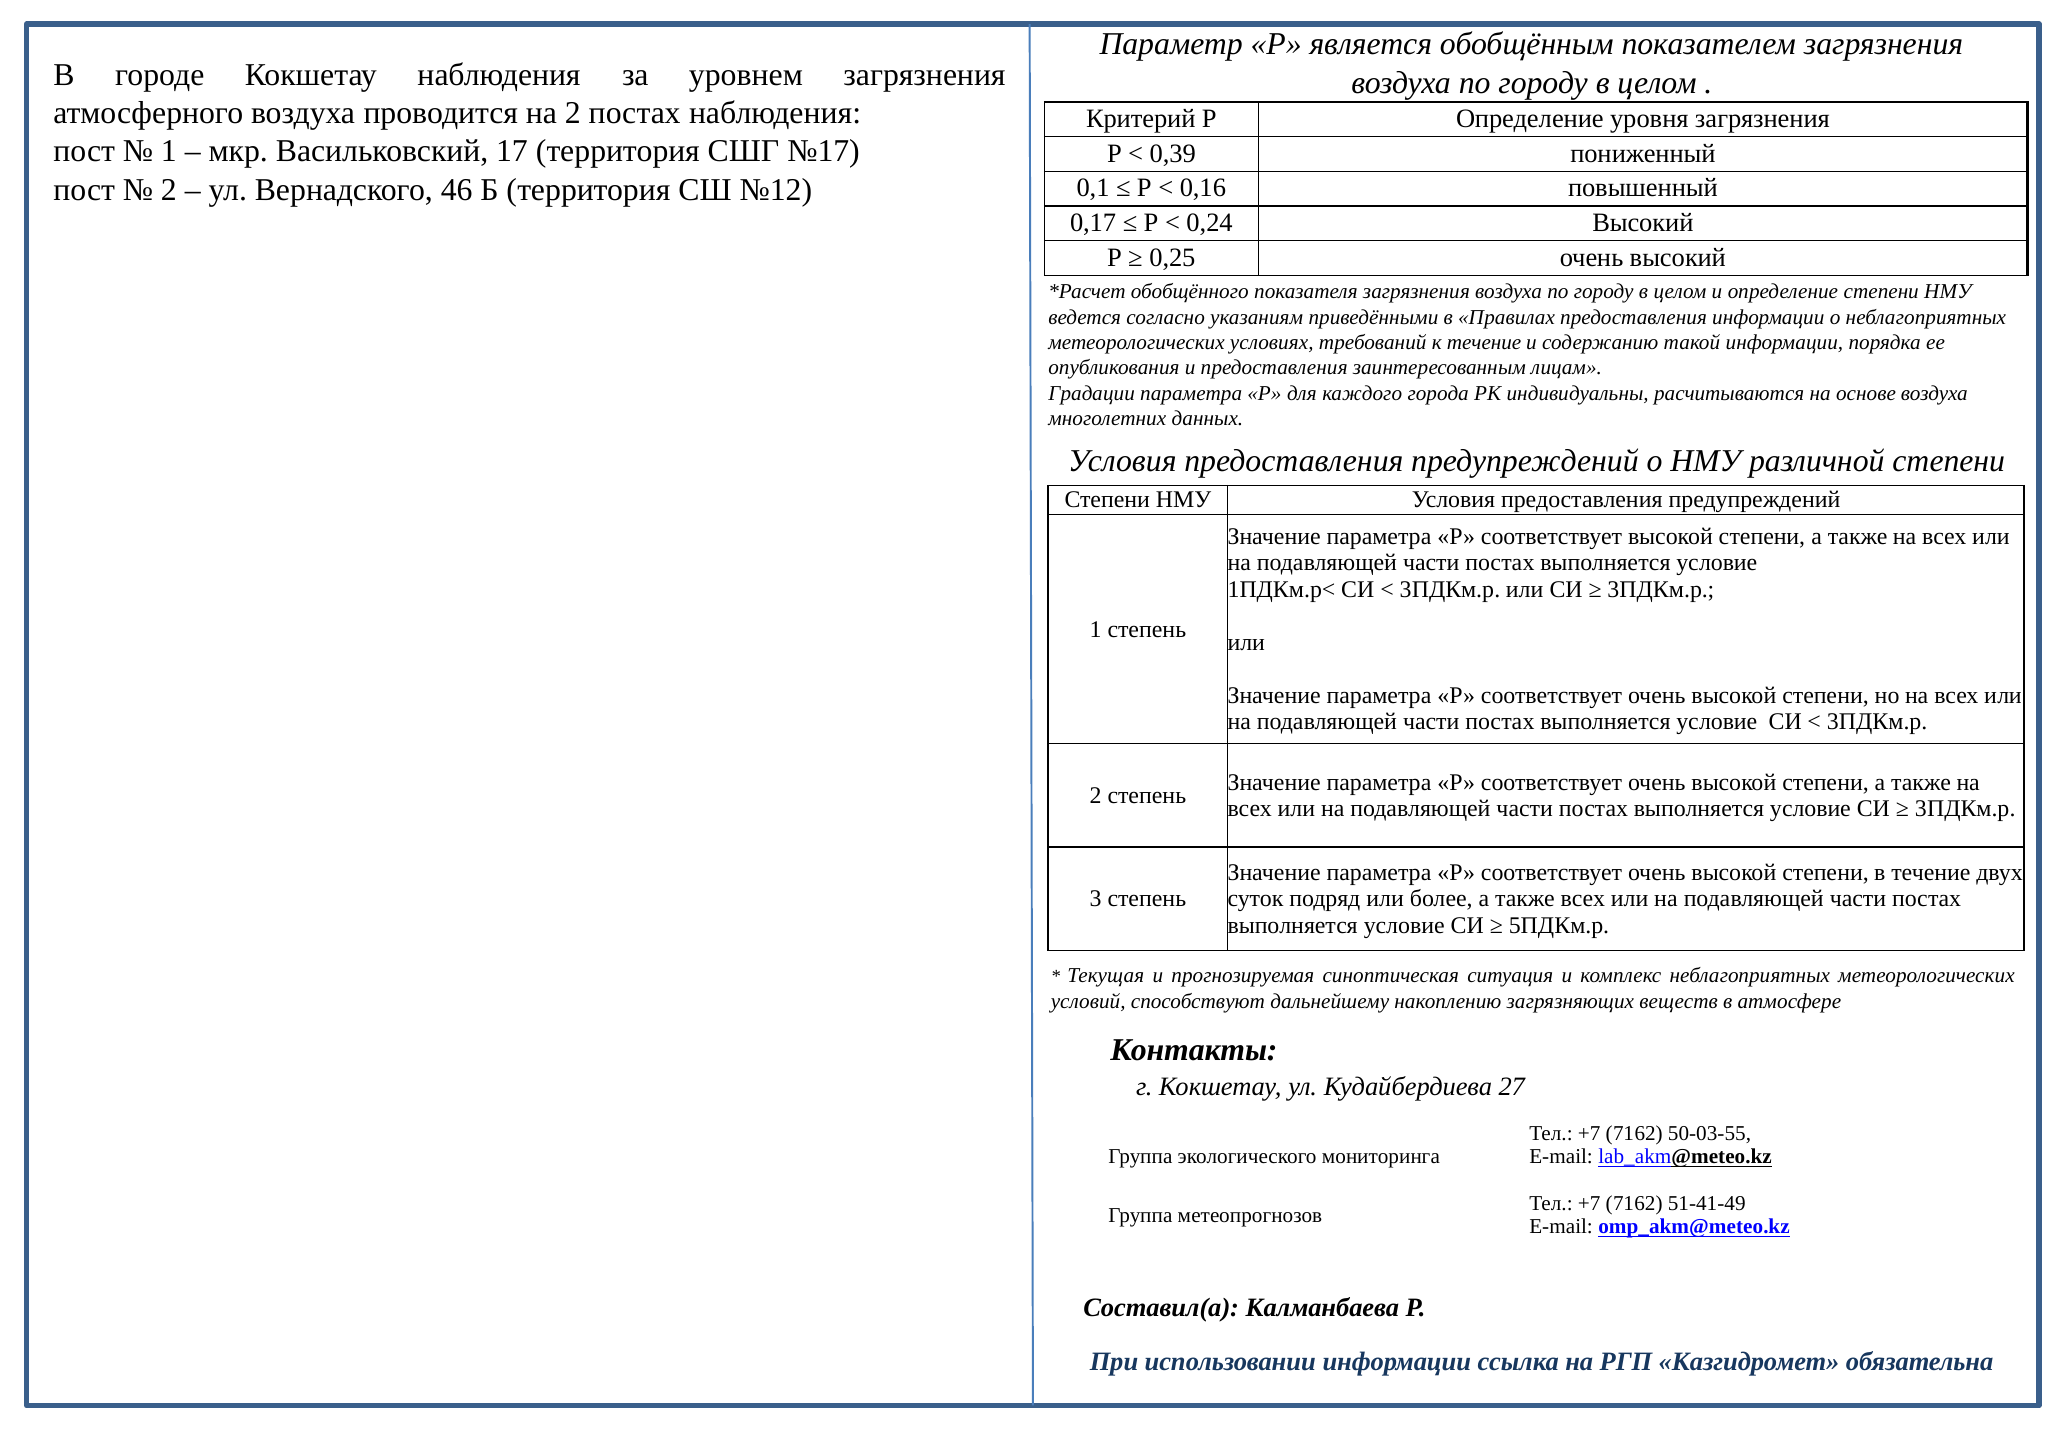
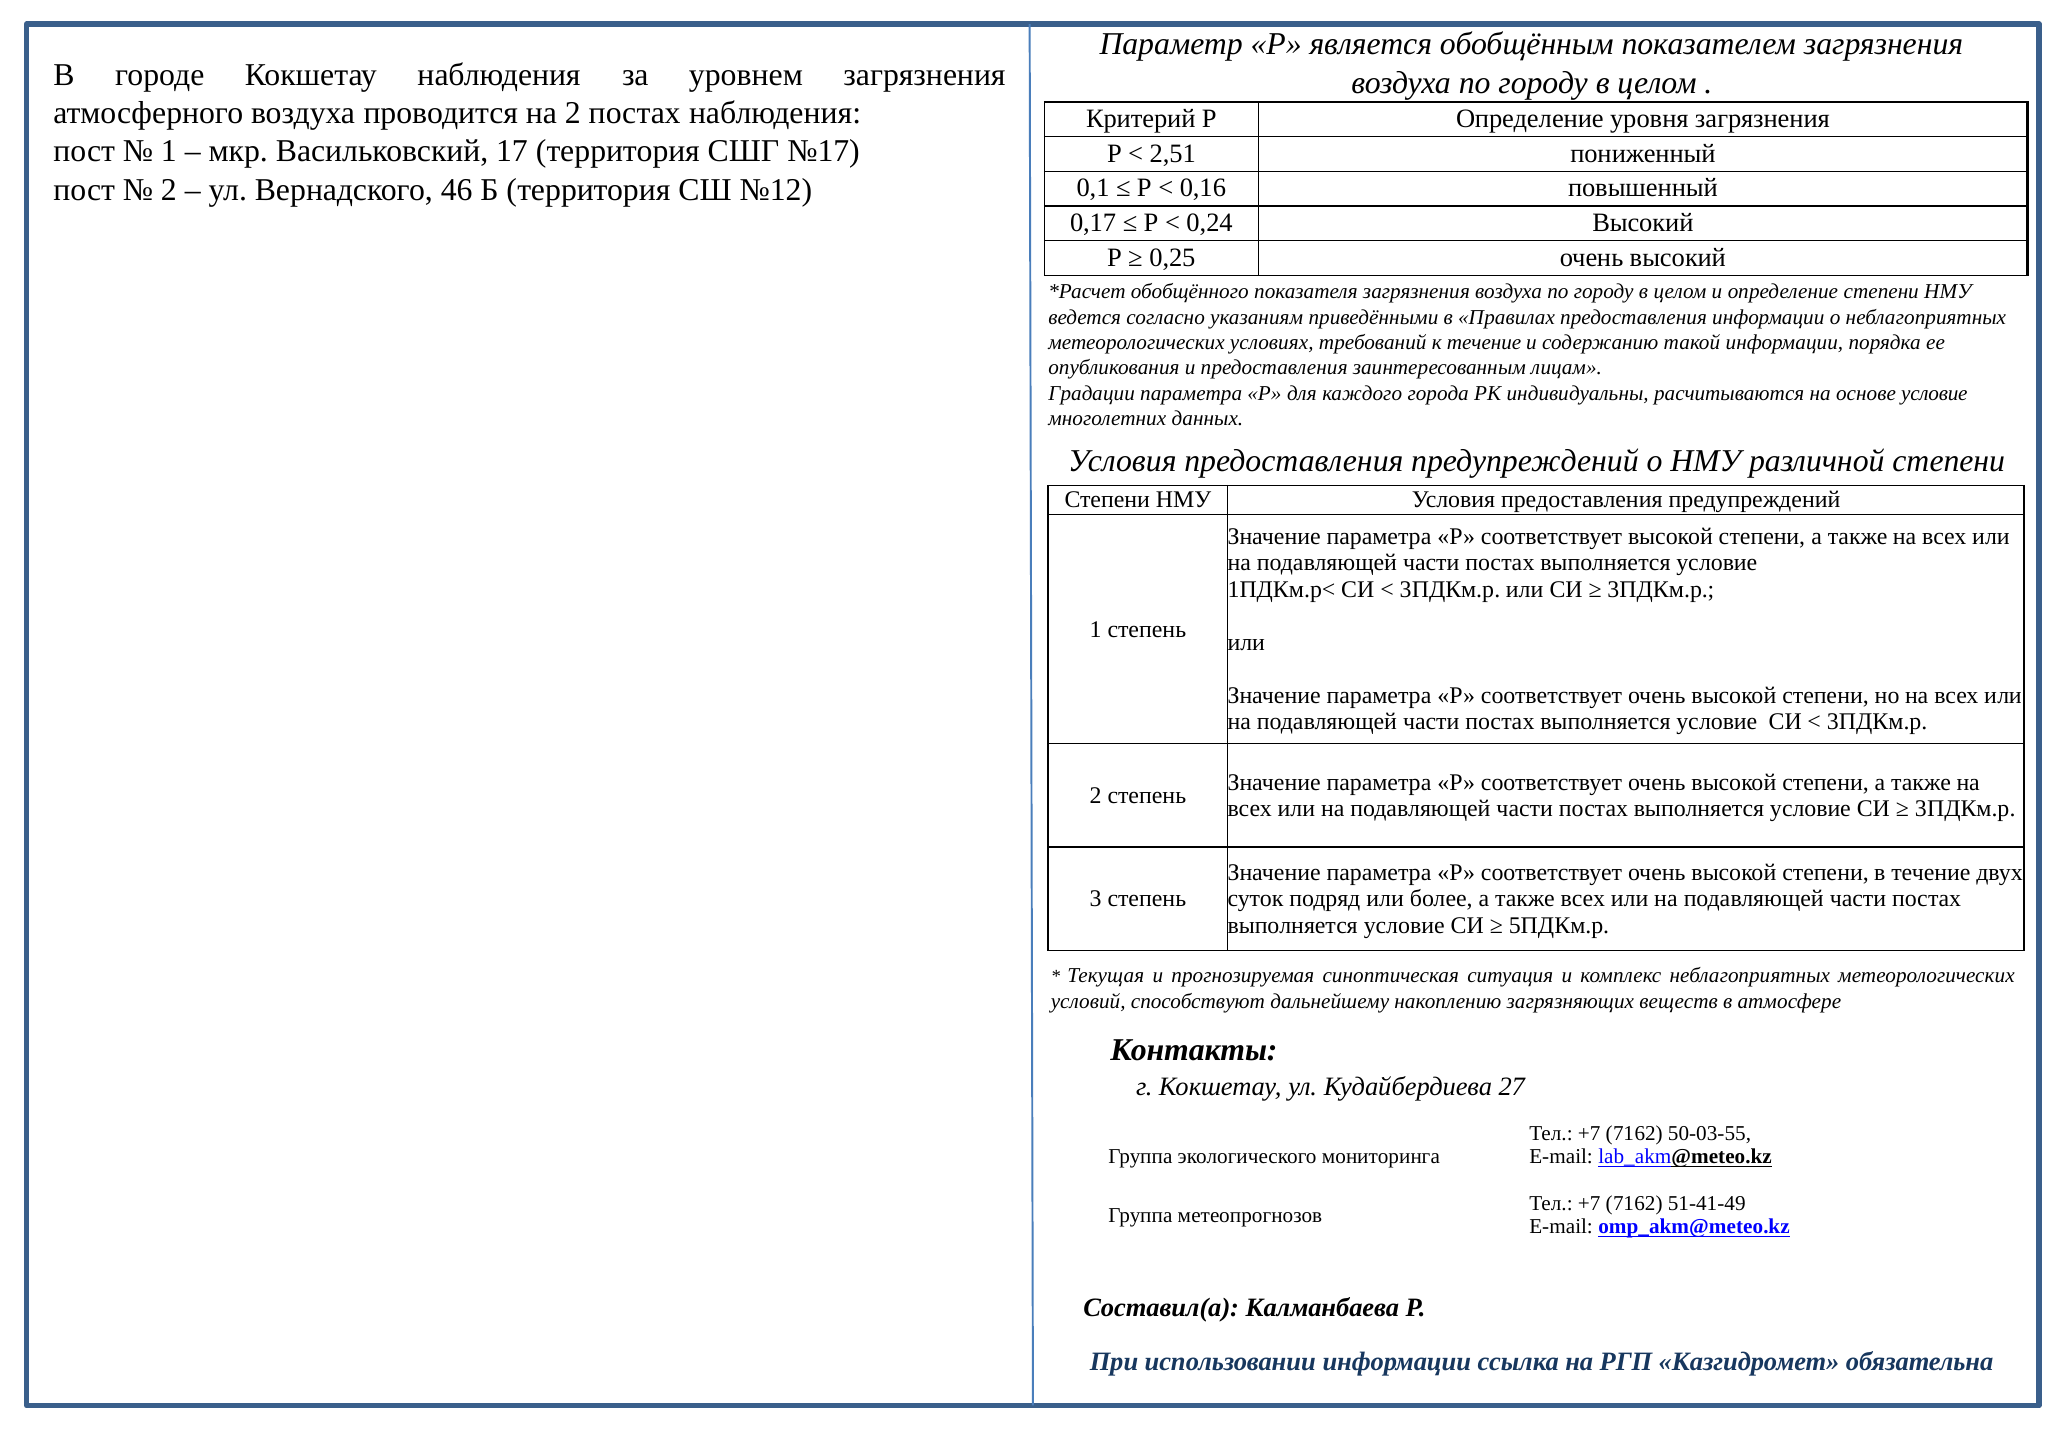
0,39: 0,39 -> 2,51 (1173, 153)
основе воздуха: воздуха -> условие (1934, 393)
